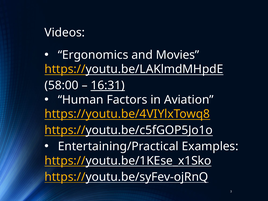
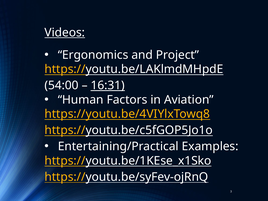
Videos underline: none -> present (65, 33)
Movies: Movies -> Project (177, 55)
58:00: 58:00 -> 54:00 (62, 85)
